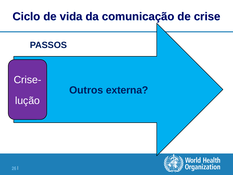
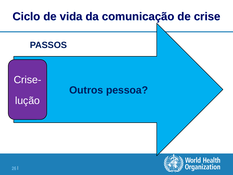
externa: externa -> pessoa (127, 90)
